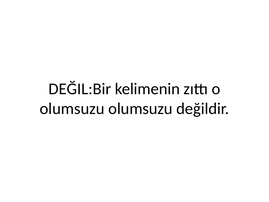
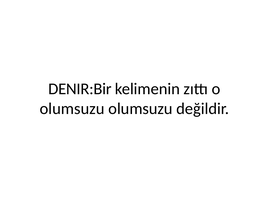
DEĞIL:Bir: DEĞIL:Bir -> DENIR:Bir (80, 89)
